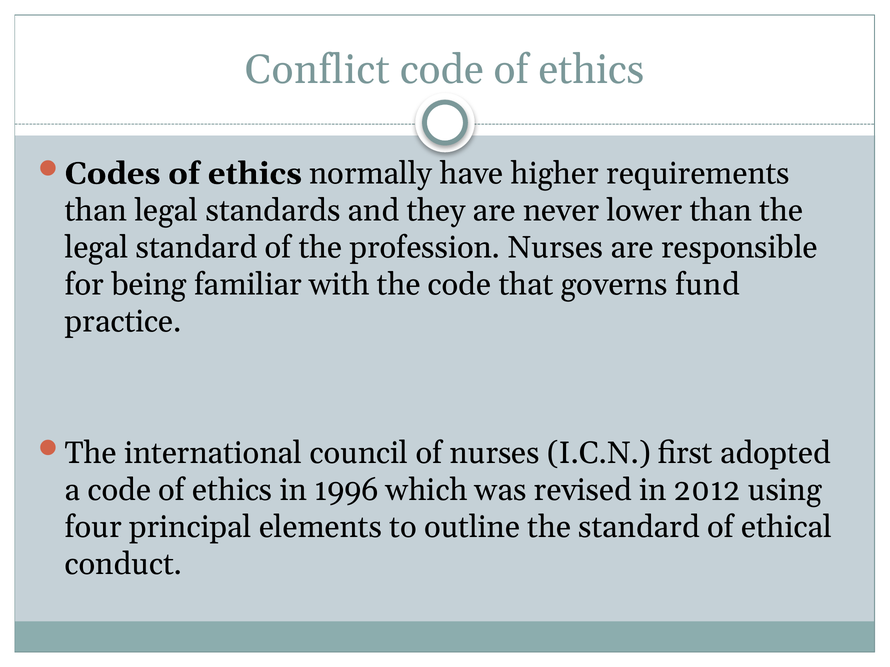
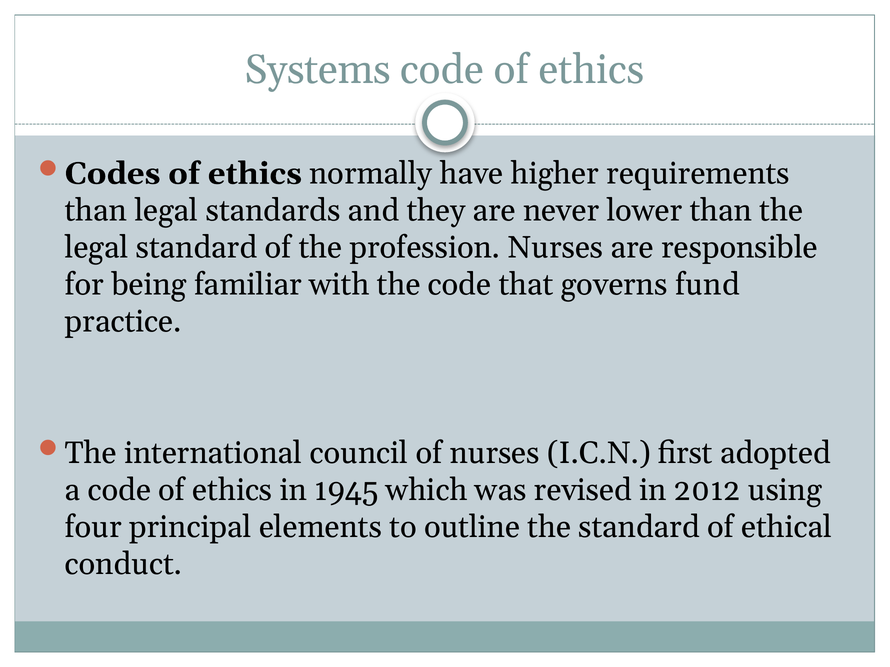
Conflict: Conflict -> Systems (318, 70)
1996: 1996 -> 1945 (346, 490)
